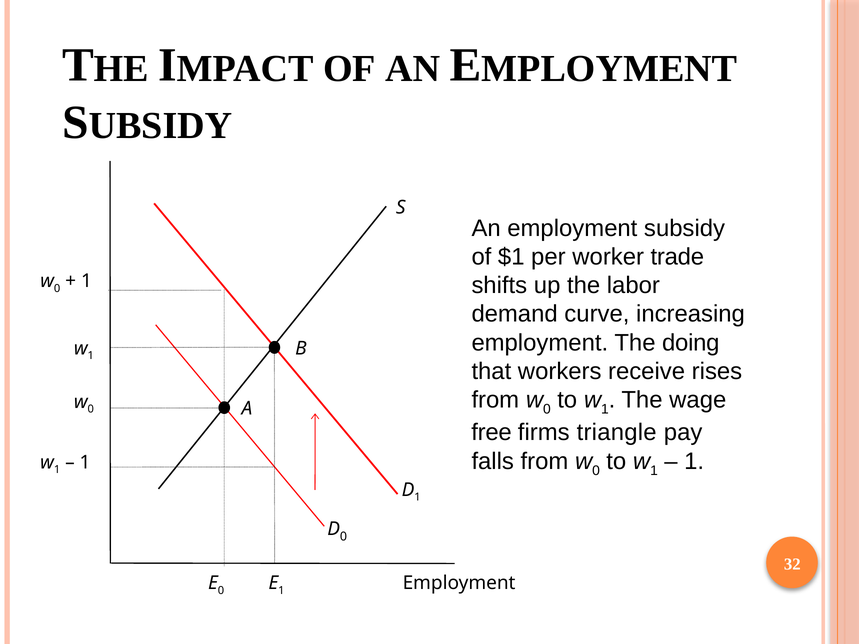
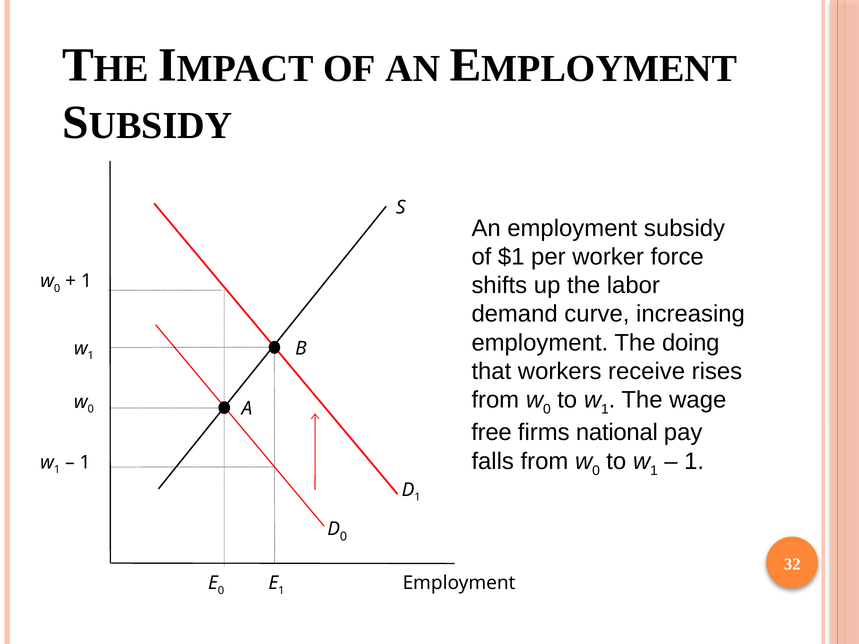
trade: trade -> force (677, 257)
triangle: triangle -> national (617, 433)
